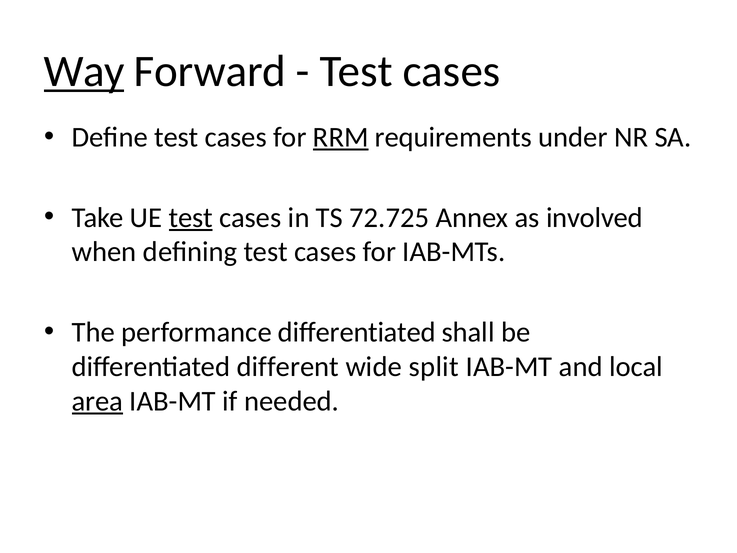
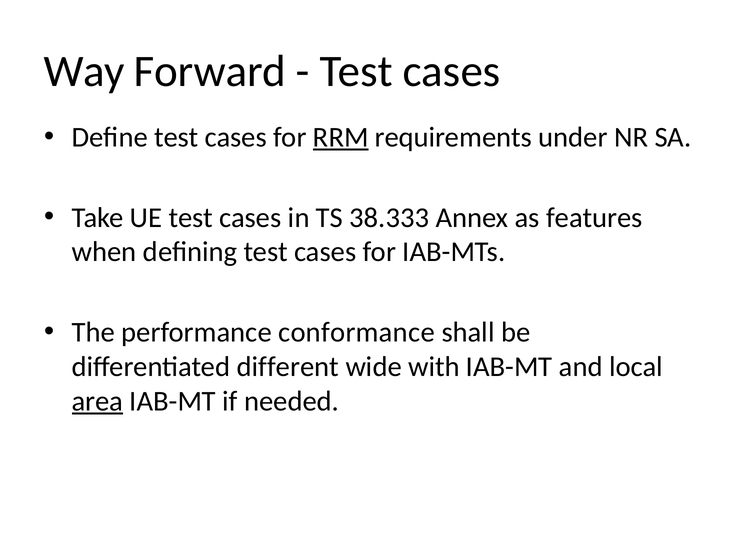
Way underline: present -> none (84, 71)
test underline: present -> none (191, 217)
72.725: 72.725 -> 38.333 (389, 217)
involved: involved -> features (594, 217)
performance differentiated: differentiated -> conformance (357, 332)
split: split -> with (434, 367)
